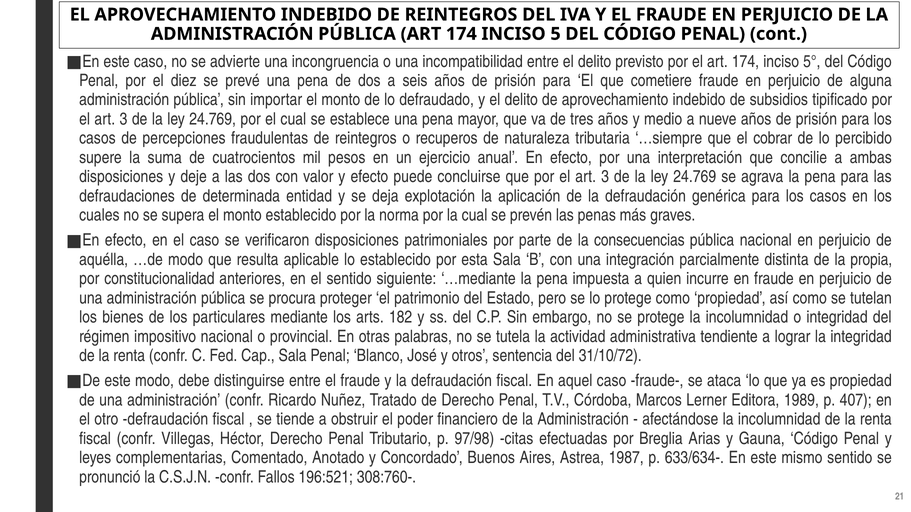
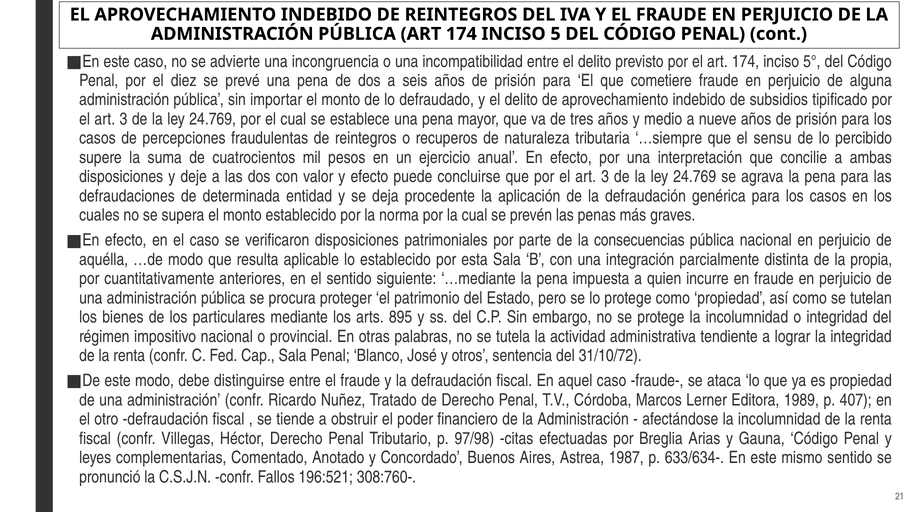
cobrar: cobrar -> sensu (773, 138)
explotación: explotación -> procedente (440, 196)
constitucionalidad: constitucionalidad -> cuantitativamente (159, 279)
182: 182 -> 895 (401, 318)
